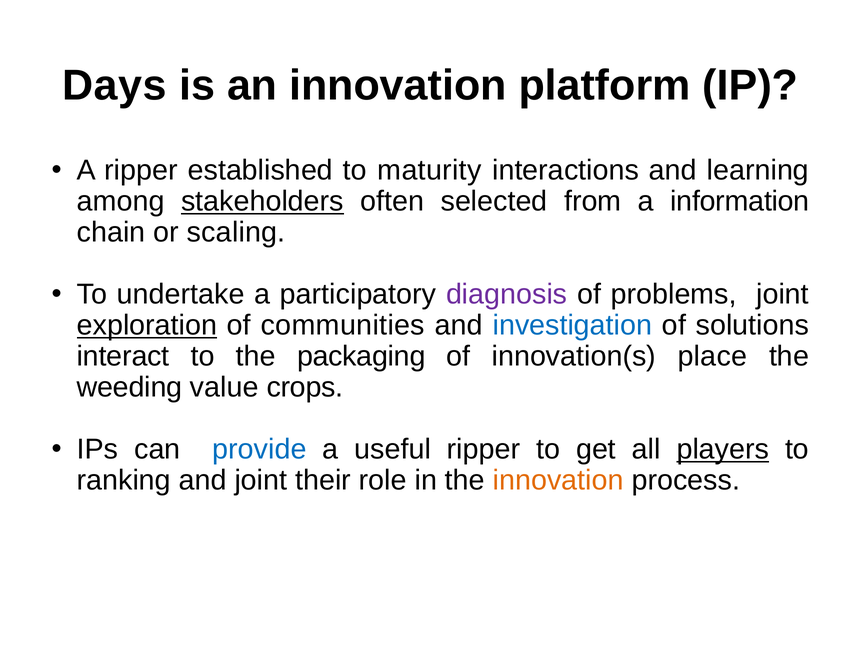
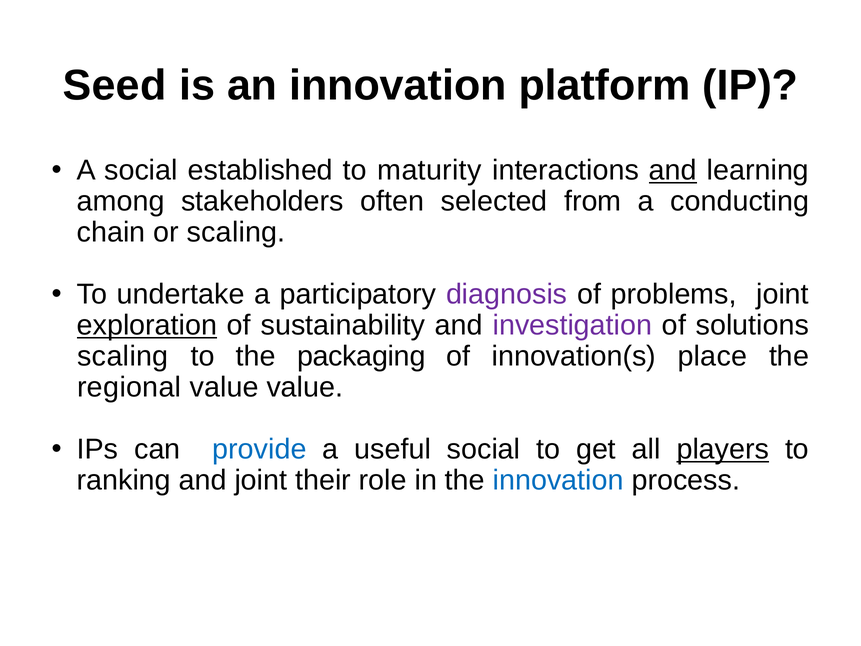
Days: Days -> Seed (115, 86)
A ripper: ripper -> social (141, 170)
and underline: none -> present (673, 170)
stakeholders underline: present -> none (262, 201)
information: information -> conducting (740, 201)
communities: communities -> sustainability (343, 325)
investigation colour: blue -> purple (572, 325)
interact: interact -> scaling (123, 356)
weeding: weeding -> regional (129, 387)
value crops: crops -> value (305, 387)
useful ripper: ripper -> social (484, 449)
innovation colour: orange -> blue (558, 480)
